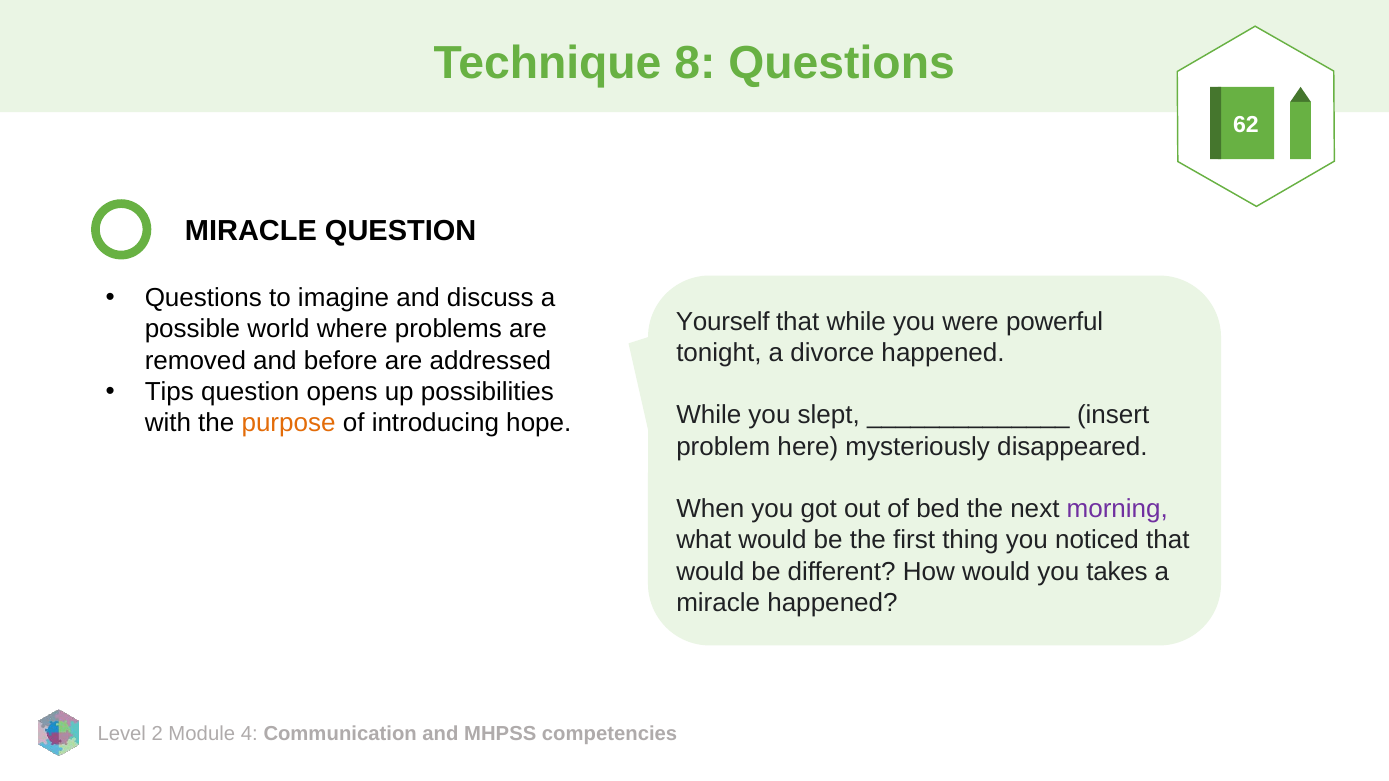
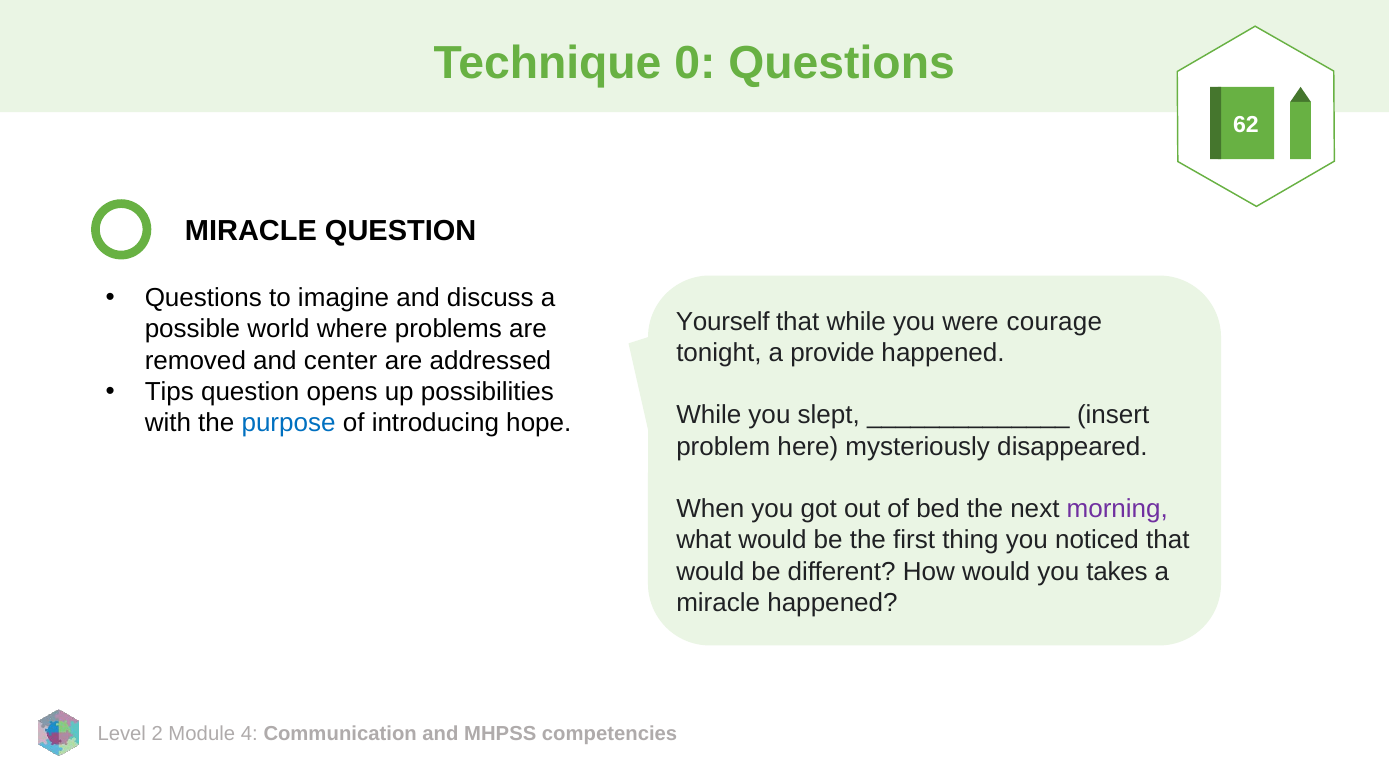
8: 8 -> 0 (695, 63)
powerful: powerful -> courage (1054, 322)
divorce: divorce -> provide (832, 353)
before: before -> center (341, 361)
purpose colour: orange -> blue (289, 423)
